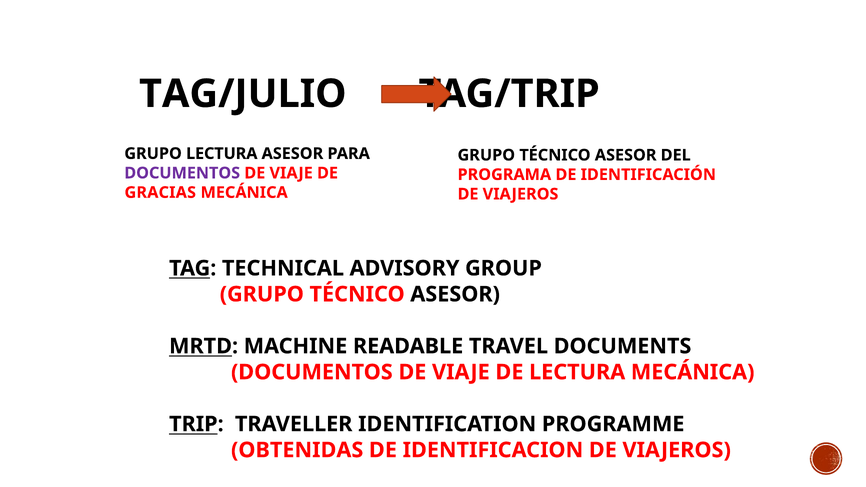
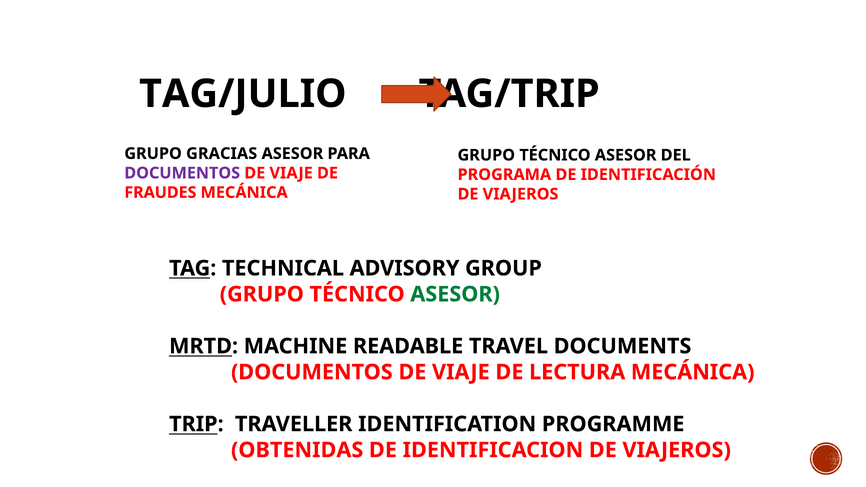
GRUPO LECTURA: LECTURA -> GRACIAS (222, 154)
GRACIAS: GRACIAS -> FRAUDES (160, 193)
ASESOR colour: black -> green (455, 294)
